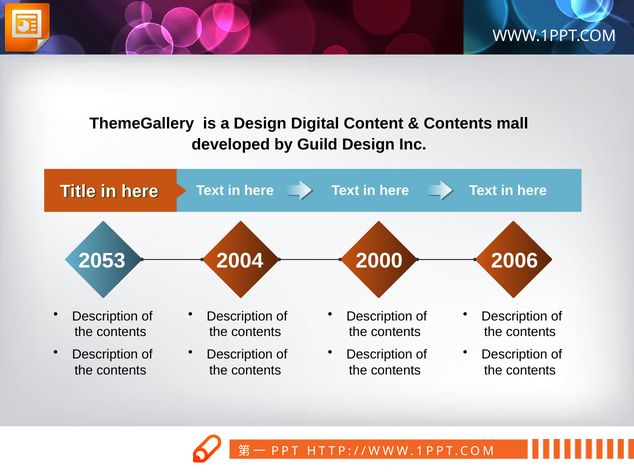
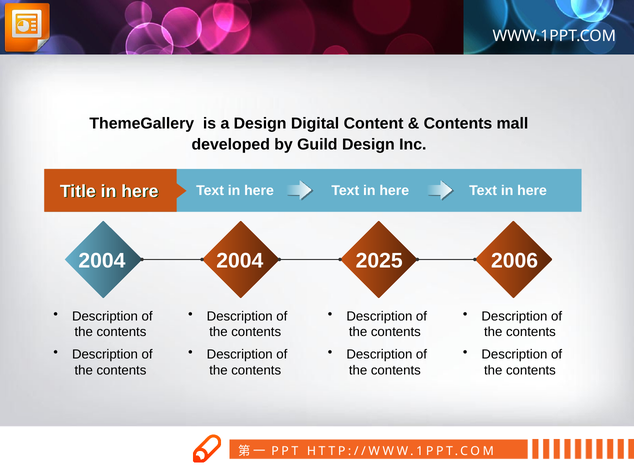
2053: 2053 -> 2004 (102, 261)
2000: 2000 -> 2025 (379, 261)
